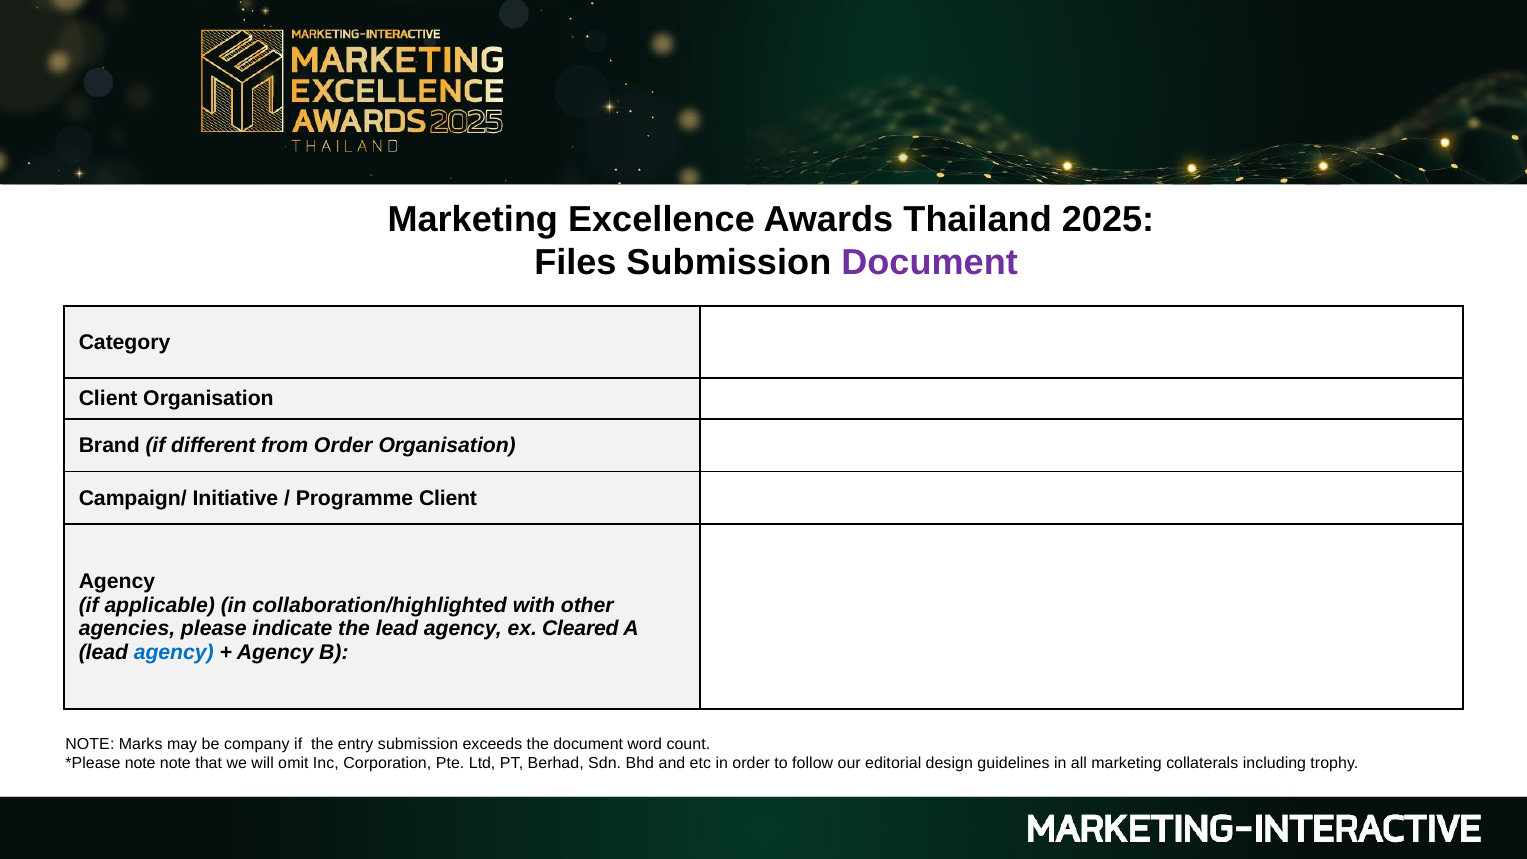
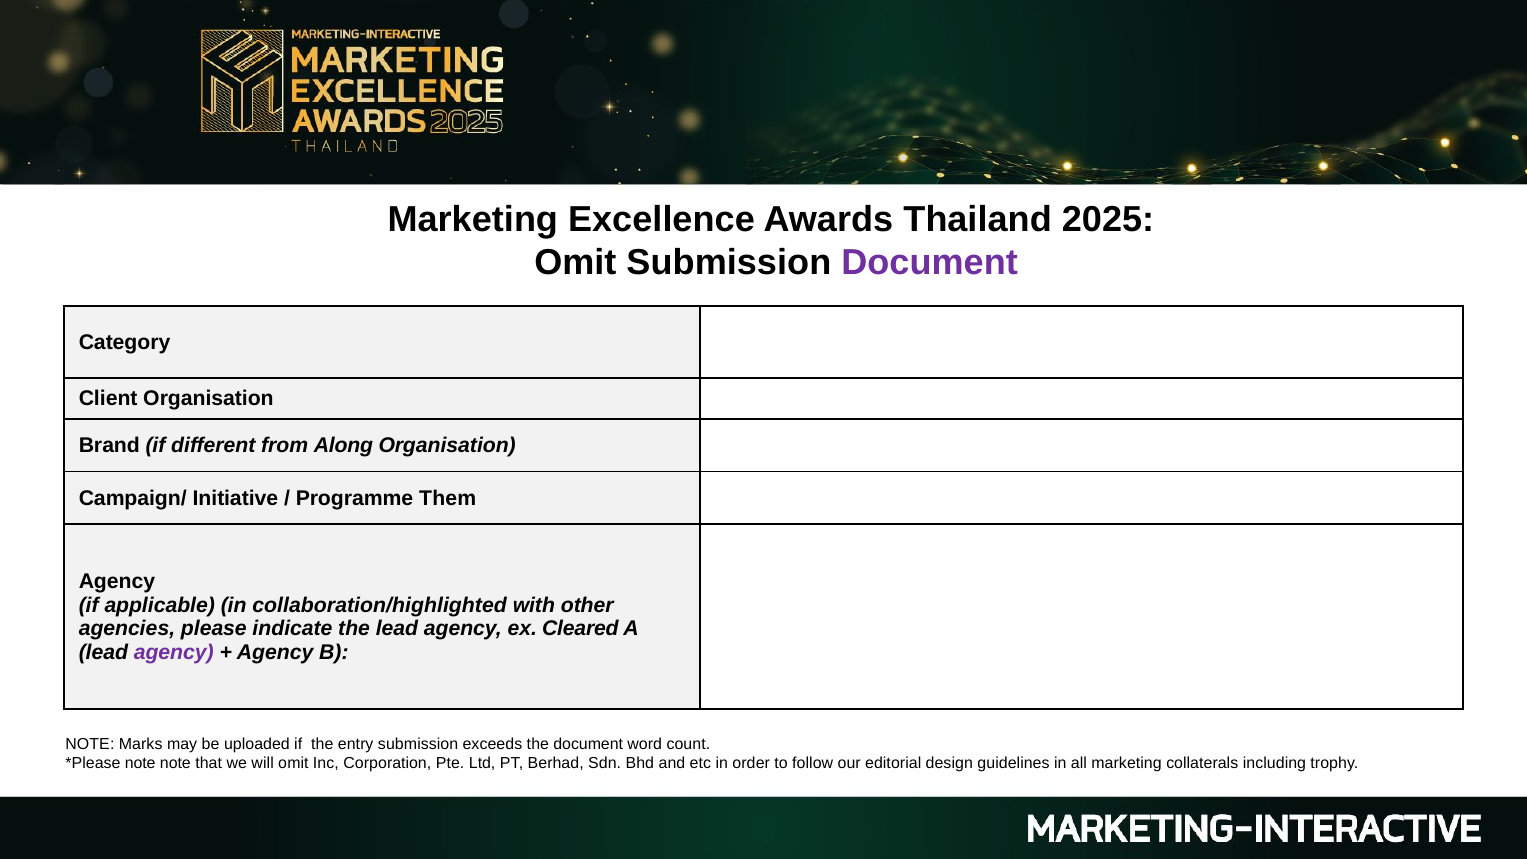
Files: Files -> Omit (575, 263)
from Order: Order -> Along (343, 446)
Programme Client: Client -> Them (448, 498)
agency colour: blue -> purple (174, 652)
company: company -> uploaded (257, 744)
